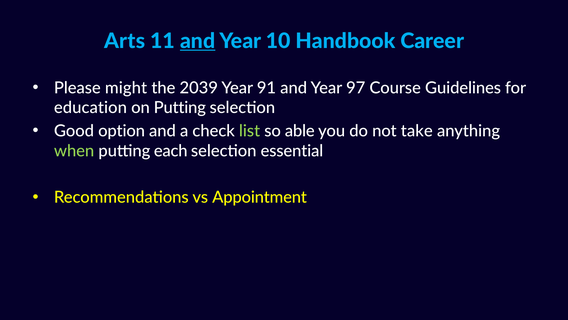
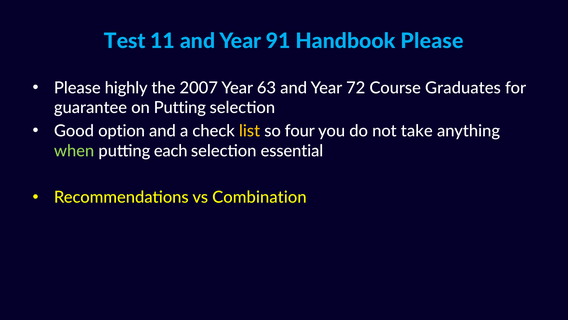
Arts: Arts -> Test (125, 41)
and underline: present -> none (198, 41)
10: 10 -> 91 (278, 41)
Handbook Career: Career -> Please (432, 41)
might: might -> highly (126, 88)
2039: 2039 -> 2007 (199, 88)
91: 91 -> 63 (267, 88)
97: 97 -> 72 (356, 88)
Guidelines: Guidelines -> Graduates (463, 88)
education: education -> guarantee (91, 108)
list colour: light green -> yellow (250, 131)
able: able -> four (300, 131)
Appointment: Appointment -> Combination (259, 197)
